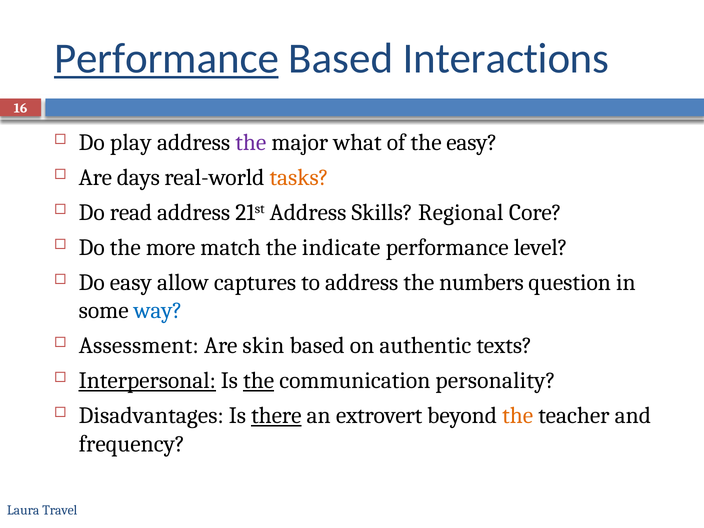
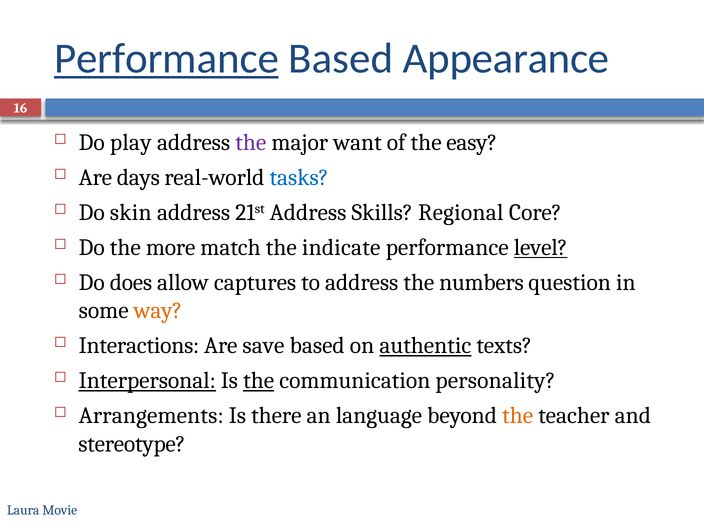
Interactions: Interactions -> Appearance (506, 59)
what: what -> want (358, 142)
tasks colour: orange -> blue (299, 177)
read: read -> skin (131, 212)
level underline: none -> present (541, 247)
Do easy: easy -> does (131, 282)
way colour: blue -> orange (158, 311)
Assessment: Assessment -> Interactions (139, 346)
skin: skin -> save (263, 346)
authentic underline: none -> present (425, 346)
Disadvantages: Disadvantages -> Arrangements (151, 416)
there underline: present -> none (276, 416)
extrovert: extrovert -> language (379, 416)
frequency: frequency -> stereotype (132, 444)
Travel: Travel -> Movie (60, 510)
